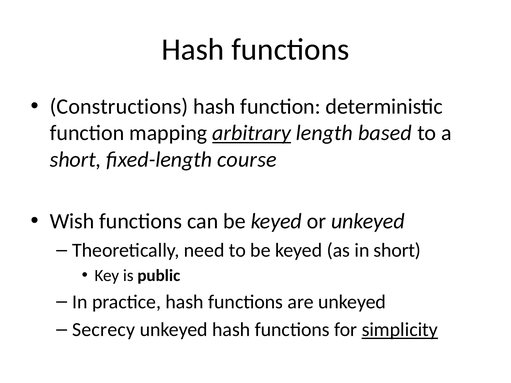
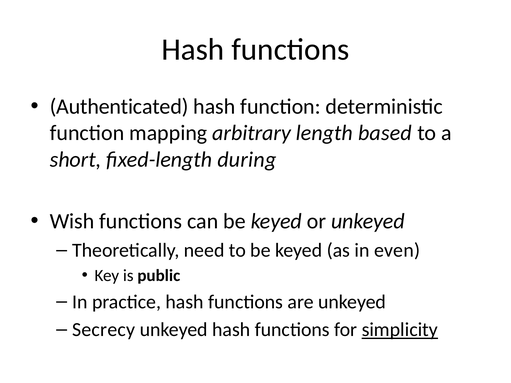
Constructions: Constructions -> Authenticated (119, 107)
arbitrary underline: present -> none (252, 133)
course: course -> during (247, 160)
in short: short -> even (397, 250)
